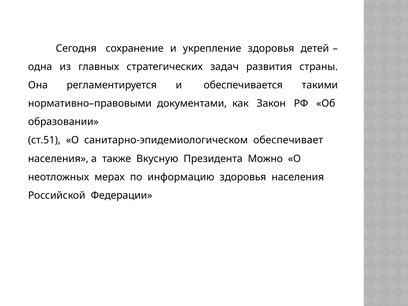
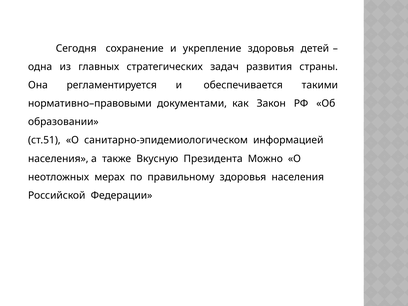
обеспечивает: обеспечивает -> информацией (288, 140)
информацию: информацию -> правильному (181, 177)
